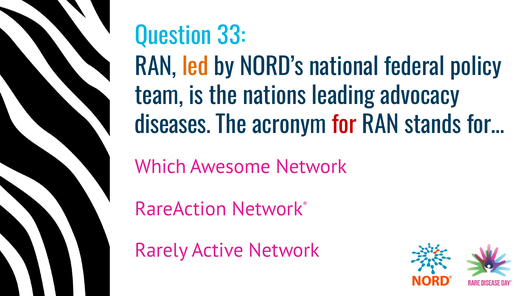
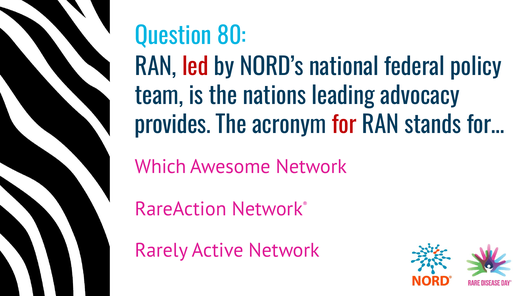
33: 33 -> 80 (232, 36)
led colour: orange -> red (195, 67)
diseases: diseases -> provides (173, 125)
